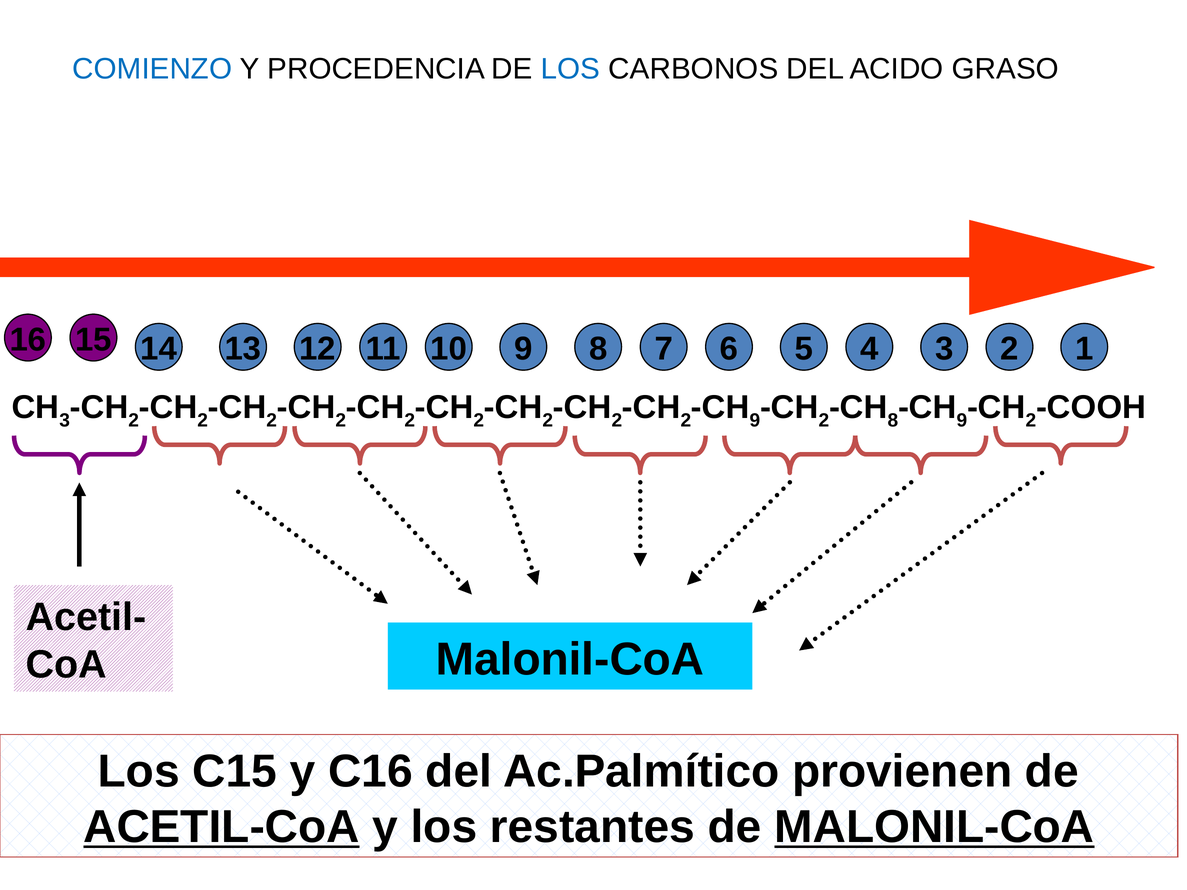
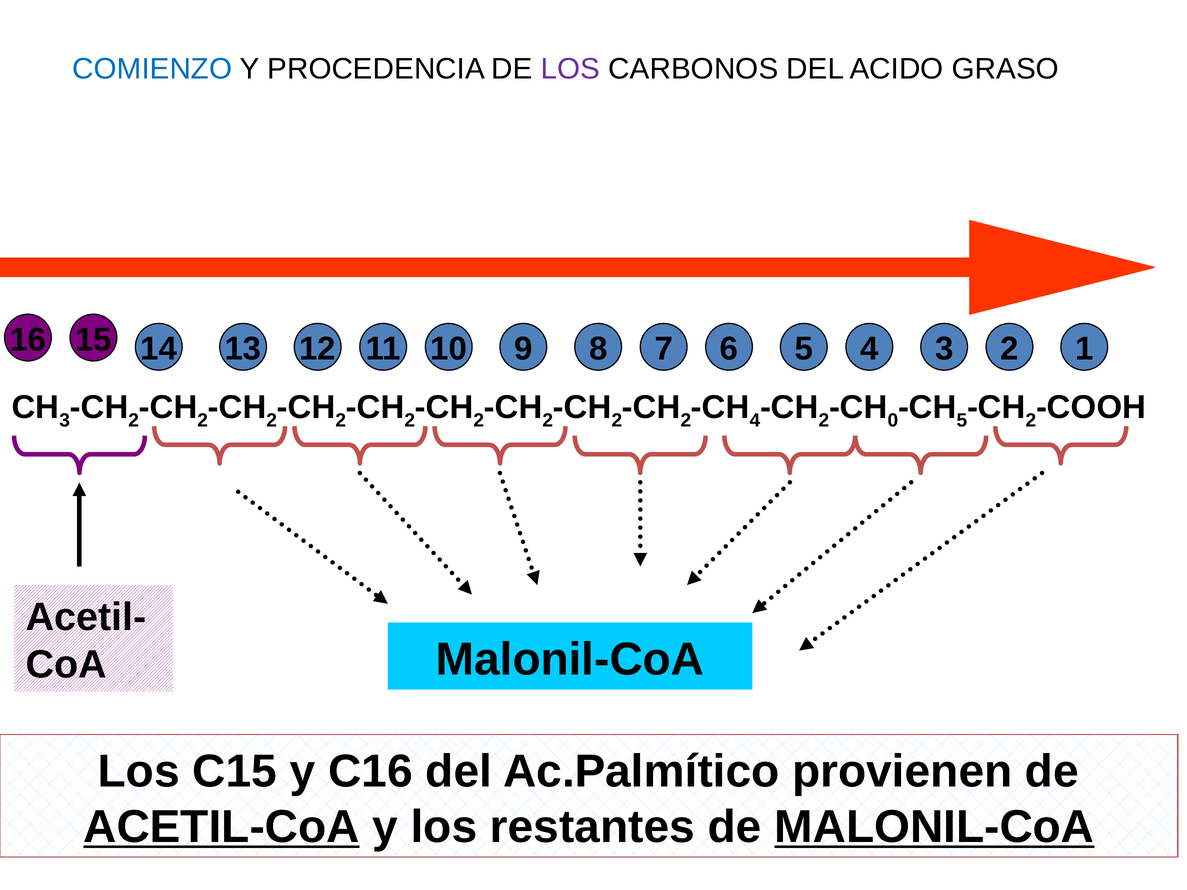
LOS colour: blue -> purple (571, 69)
9: 9 -> 4 (755, 420)
8: 8 -> 0 (893, 420)
9: 9 -> 5 (962, 420)
